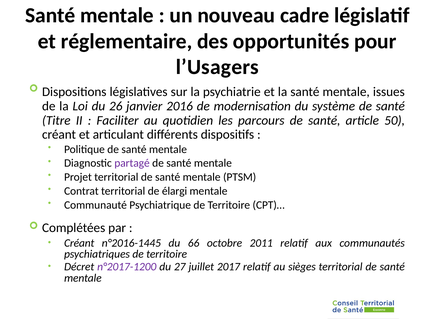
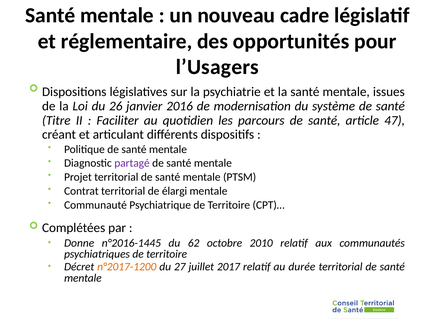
50: 50 -> 47 (395, 120)
Créant: Créant -> Donne (79, 243)
66: 66 -> 62 (194, 243)
2011: 2011 -> 2010 (261, 243)
n°2017-1200 colour: purple -> orange (127, 266)
sièges: sièges -> durée (302, 266)
